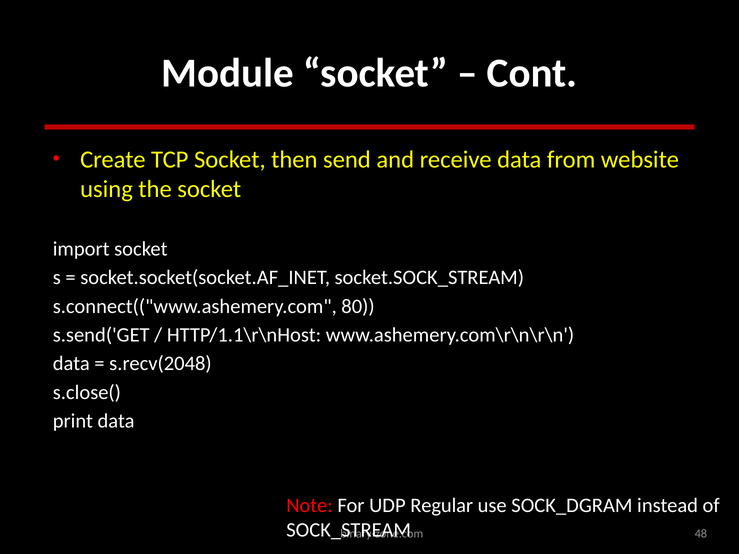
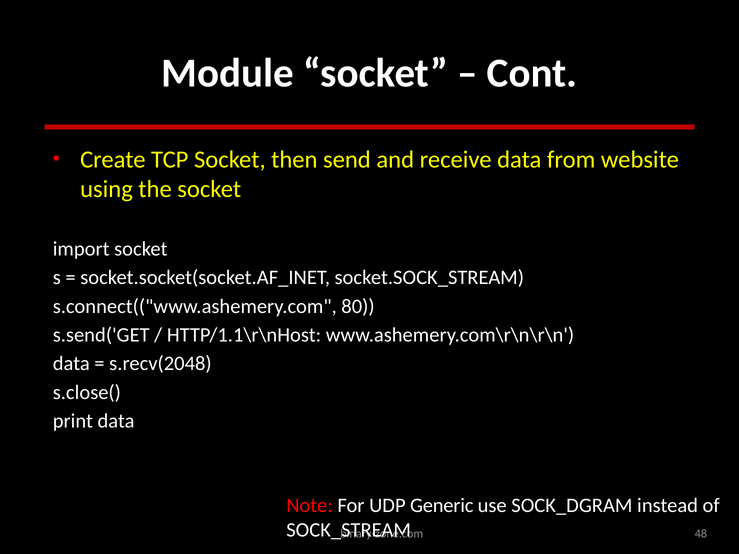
Regular: Regular -> Generic (442, 505)
